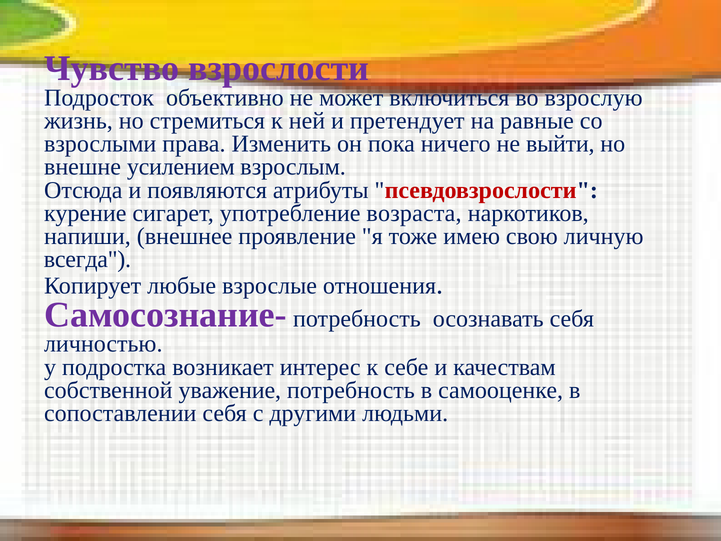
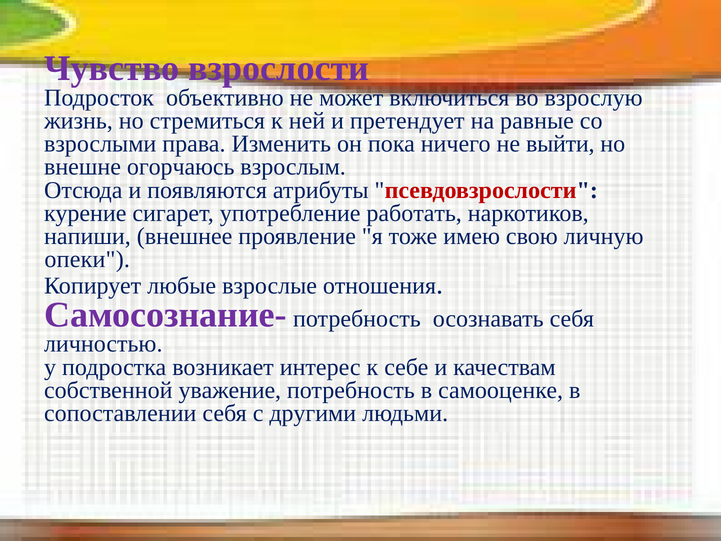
усилением: усилением -> огорчаюсь (181, 167)
возраста: возраста -> работать (414, 213)
всегда: всегда -> опеки (87, 259)
